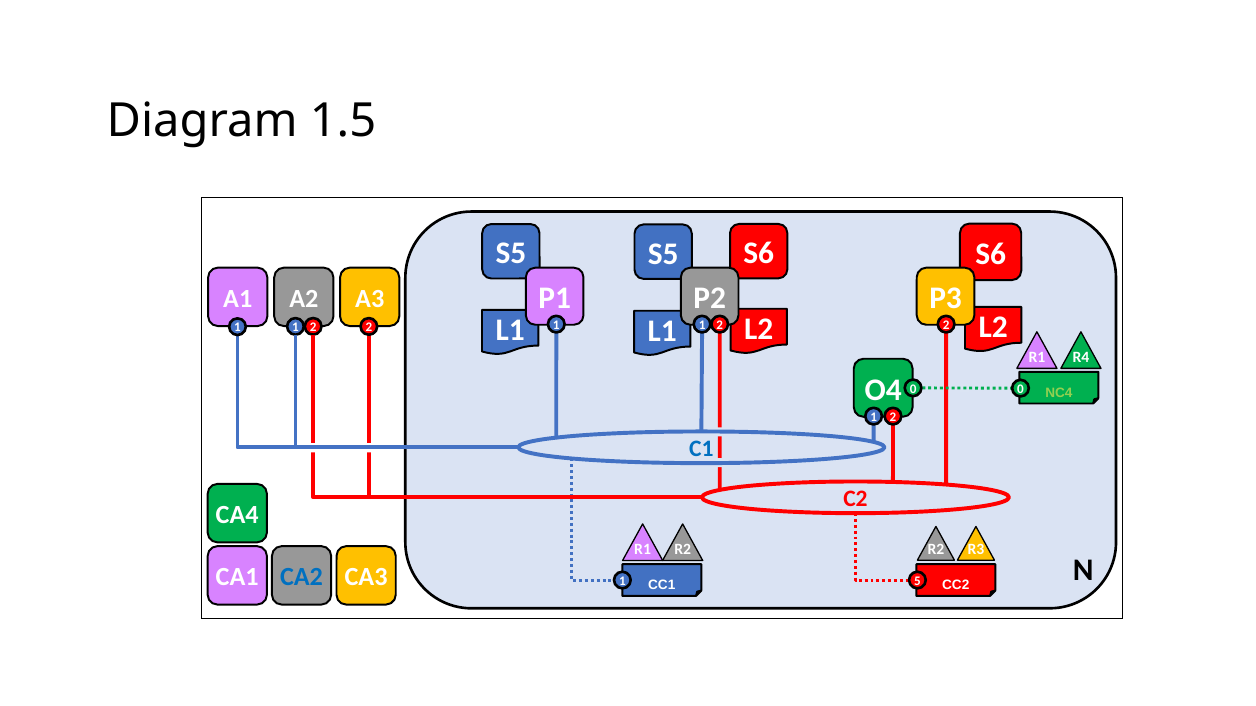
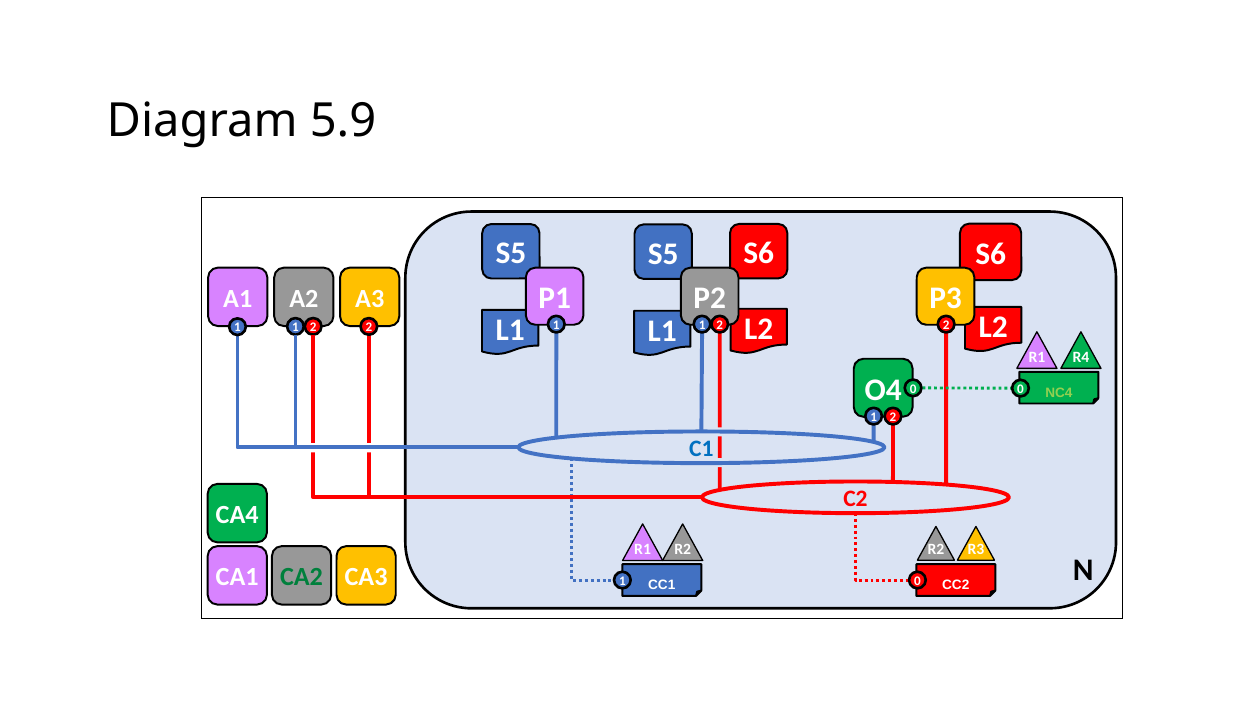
1.5: 1.5 -> 5.9 (343, 121)
CA2 colour: blue -> green (301, 578)
1 5: 5 -> 0 (917, 581)
